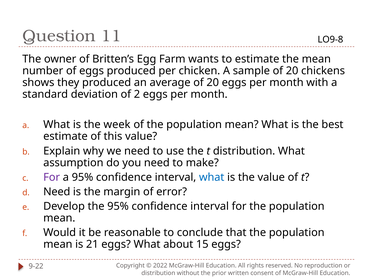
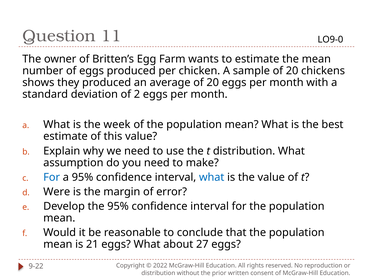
LO9-8: LO9-8 -> LO9-0 (330, 40)
For colour: purple -> blue (52, 177)
Need: Need -> Were (57, 192)
15: 15 -> 27 (202, 244)
